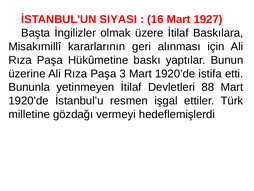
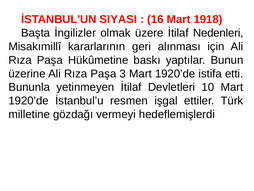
1927: 1927 -> 1918 (208, 19)
Baskılara: Baskılara -> Nedenleri (218, 33)
88: 88 -> 10 (208, 87)
